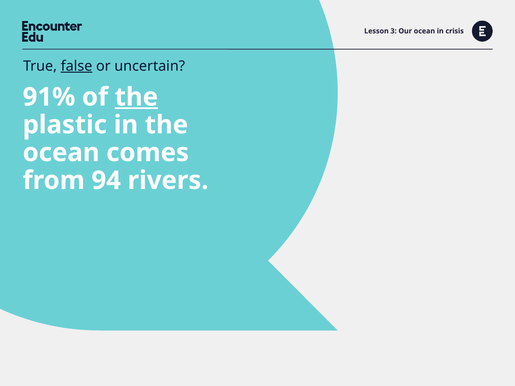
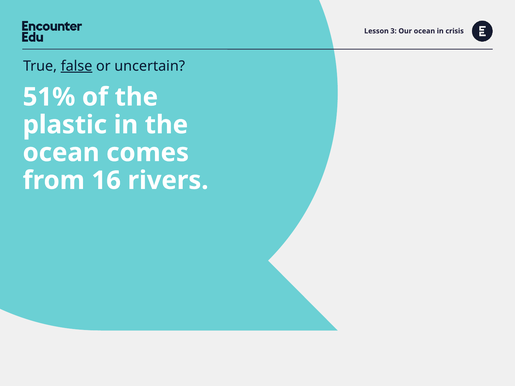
91%: 91% -> 51% (49, 97)
the underline: present -> none (136, 97)
94: 94 -> 16 (106, 181)
